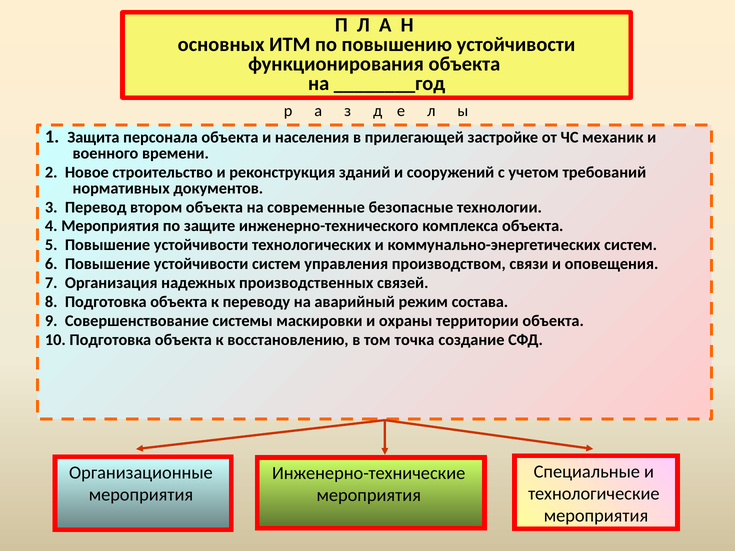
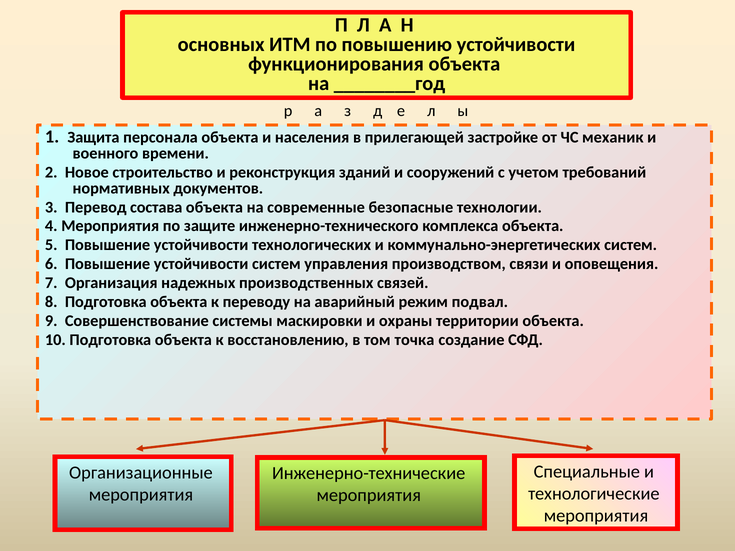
втором: втором -> состава (156, 207)
состава: состава -> подвал (480, 302)
